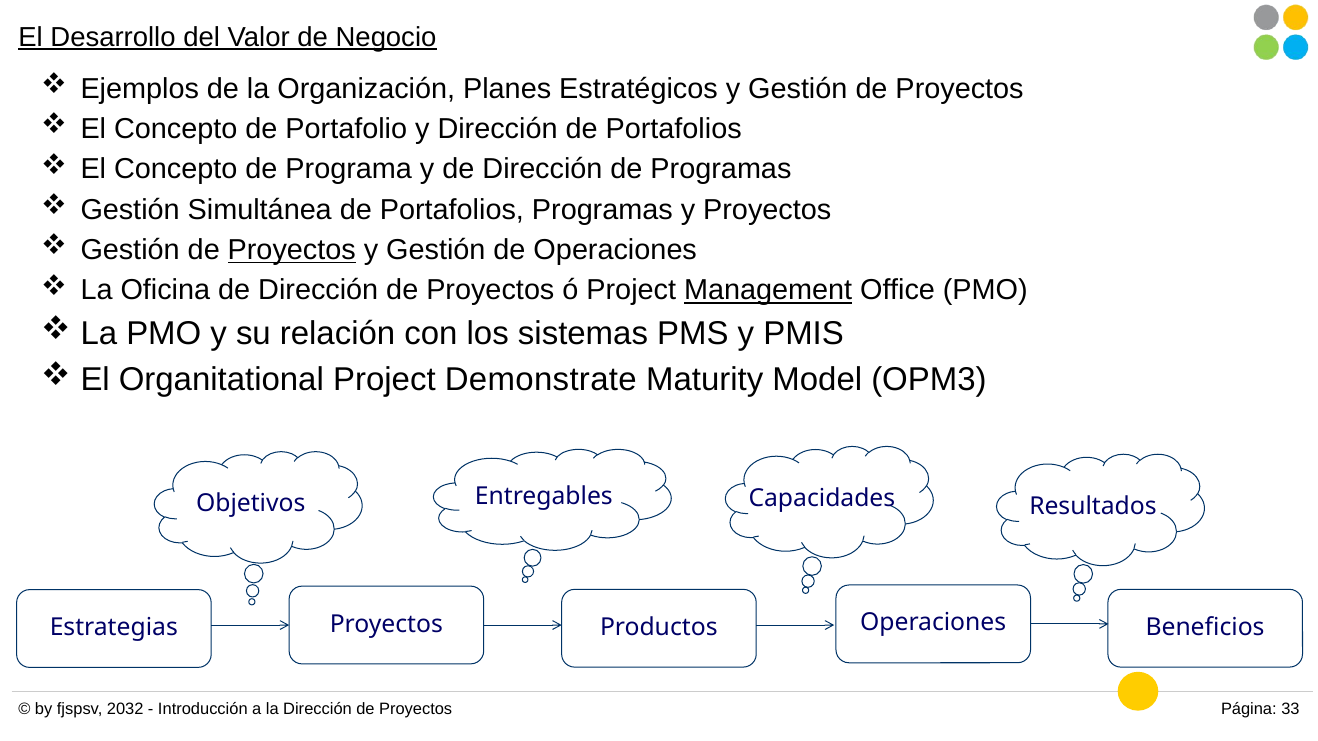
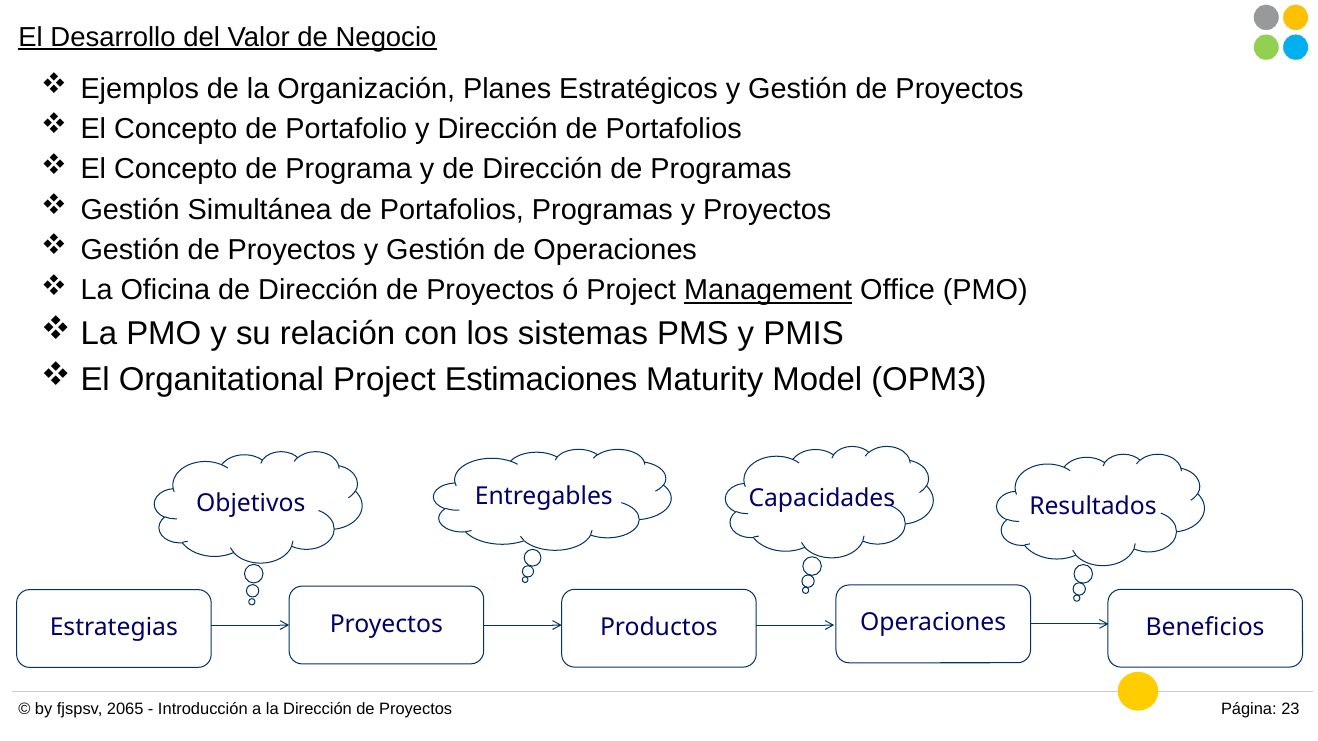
Proyectos underline: present -> none (292, 250)
Demonstrate: Demonstrate -> Estimaciones (541, 380)
2032: 2032 -> 2065 (125, 710)
33: 33 -> 23 (1290, 710)
